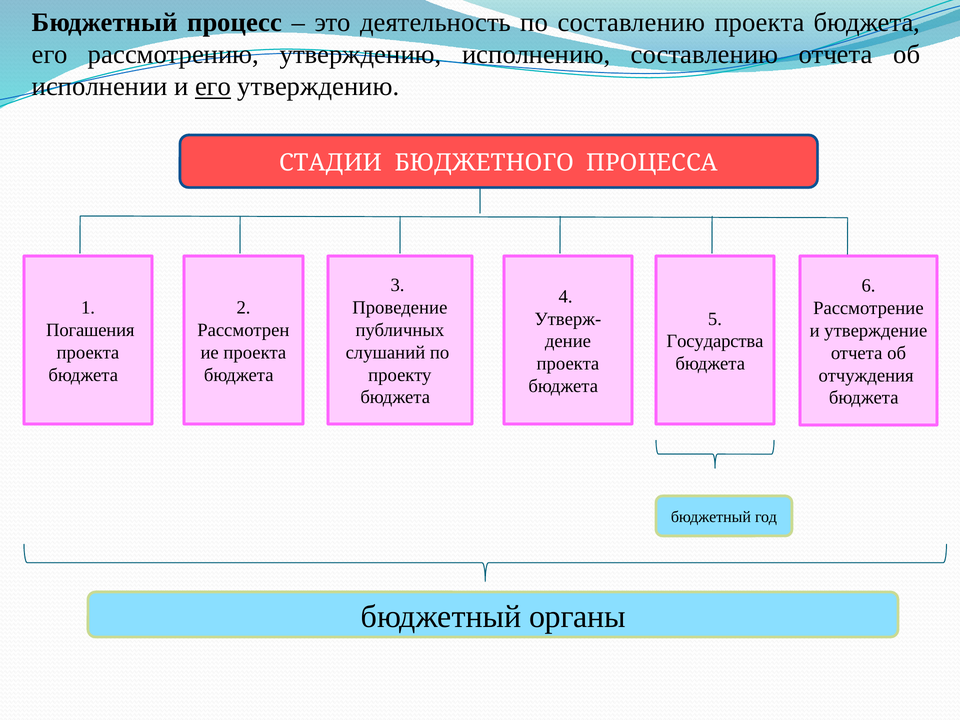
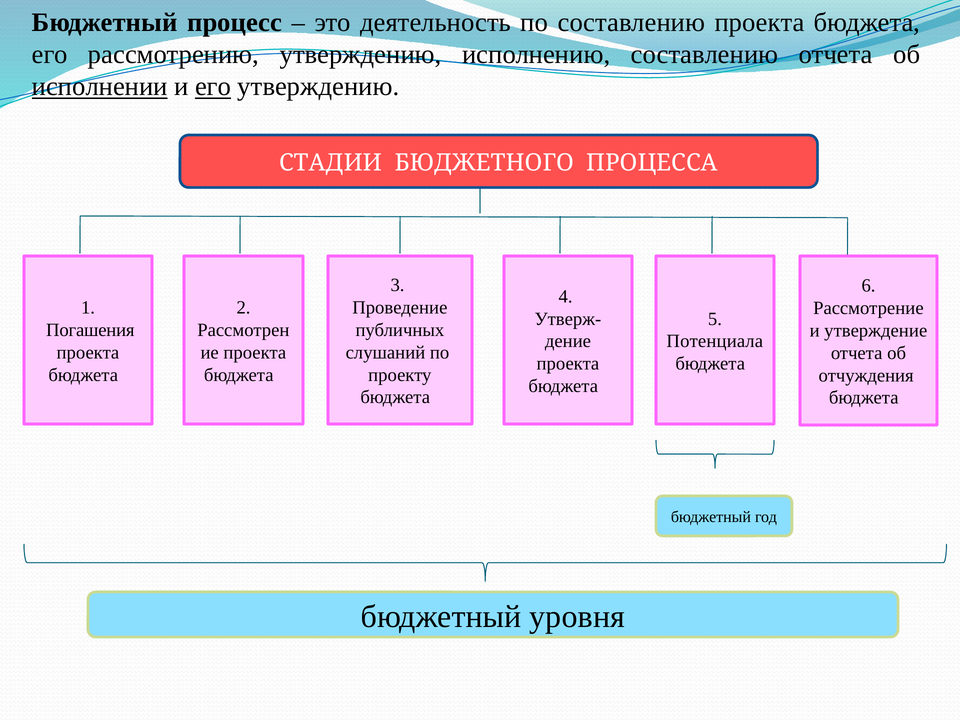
исполнении underline: none -> present (100, 87)
Государства: Государства -> Потенциала (715, 341)
органы: органы -> уровня (577, 617)
